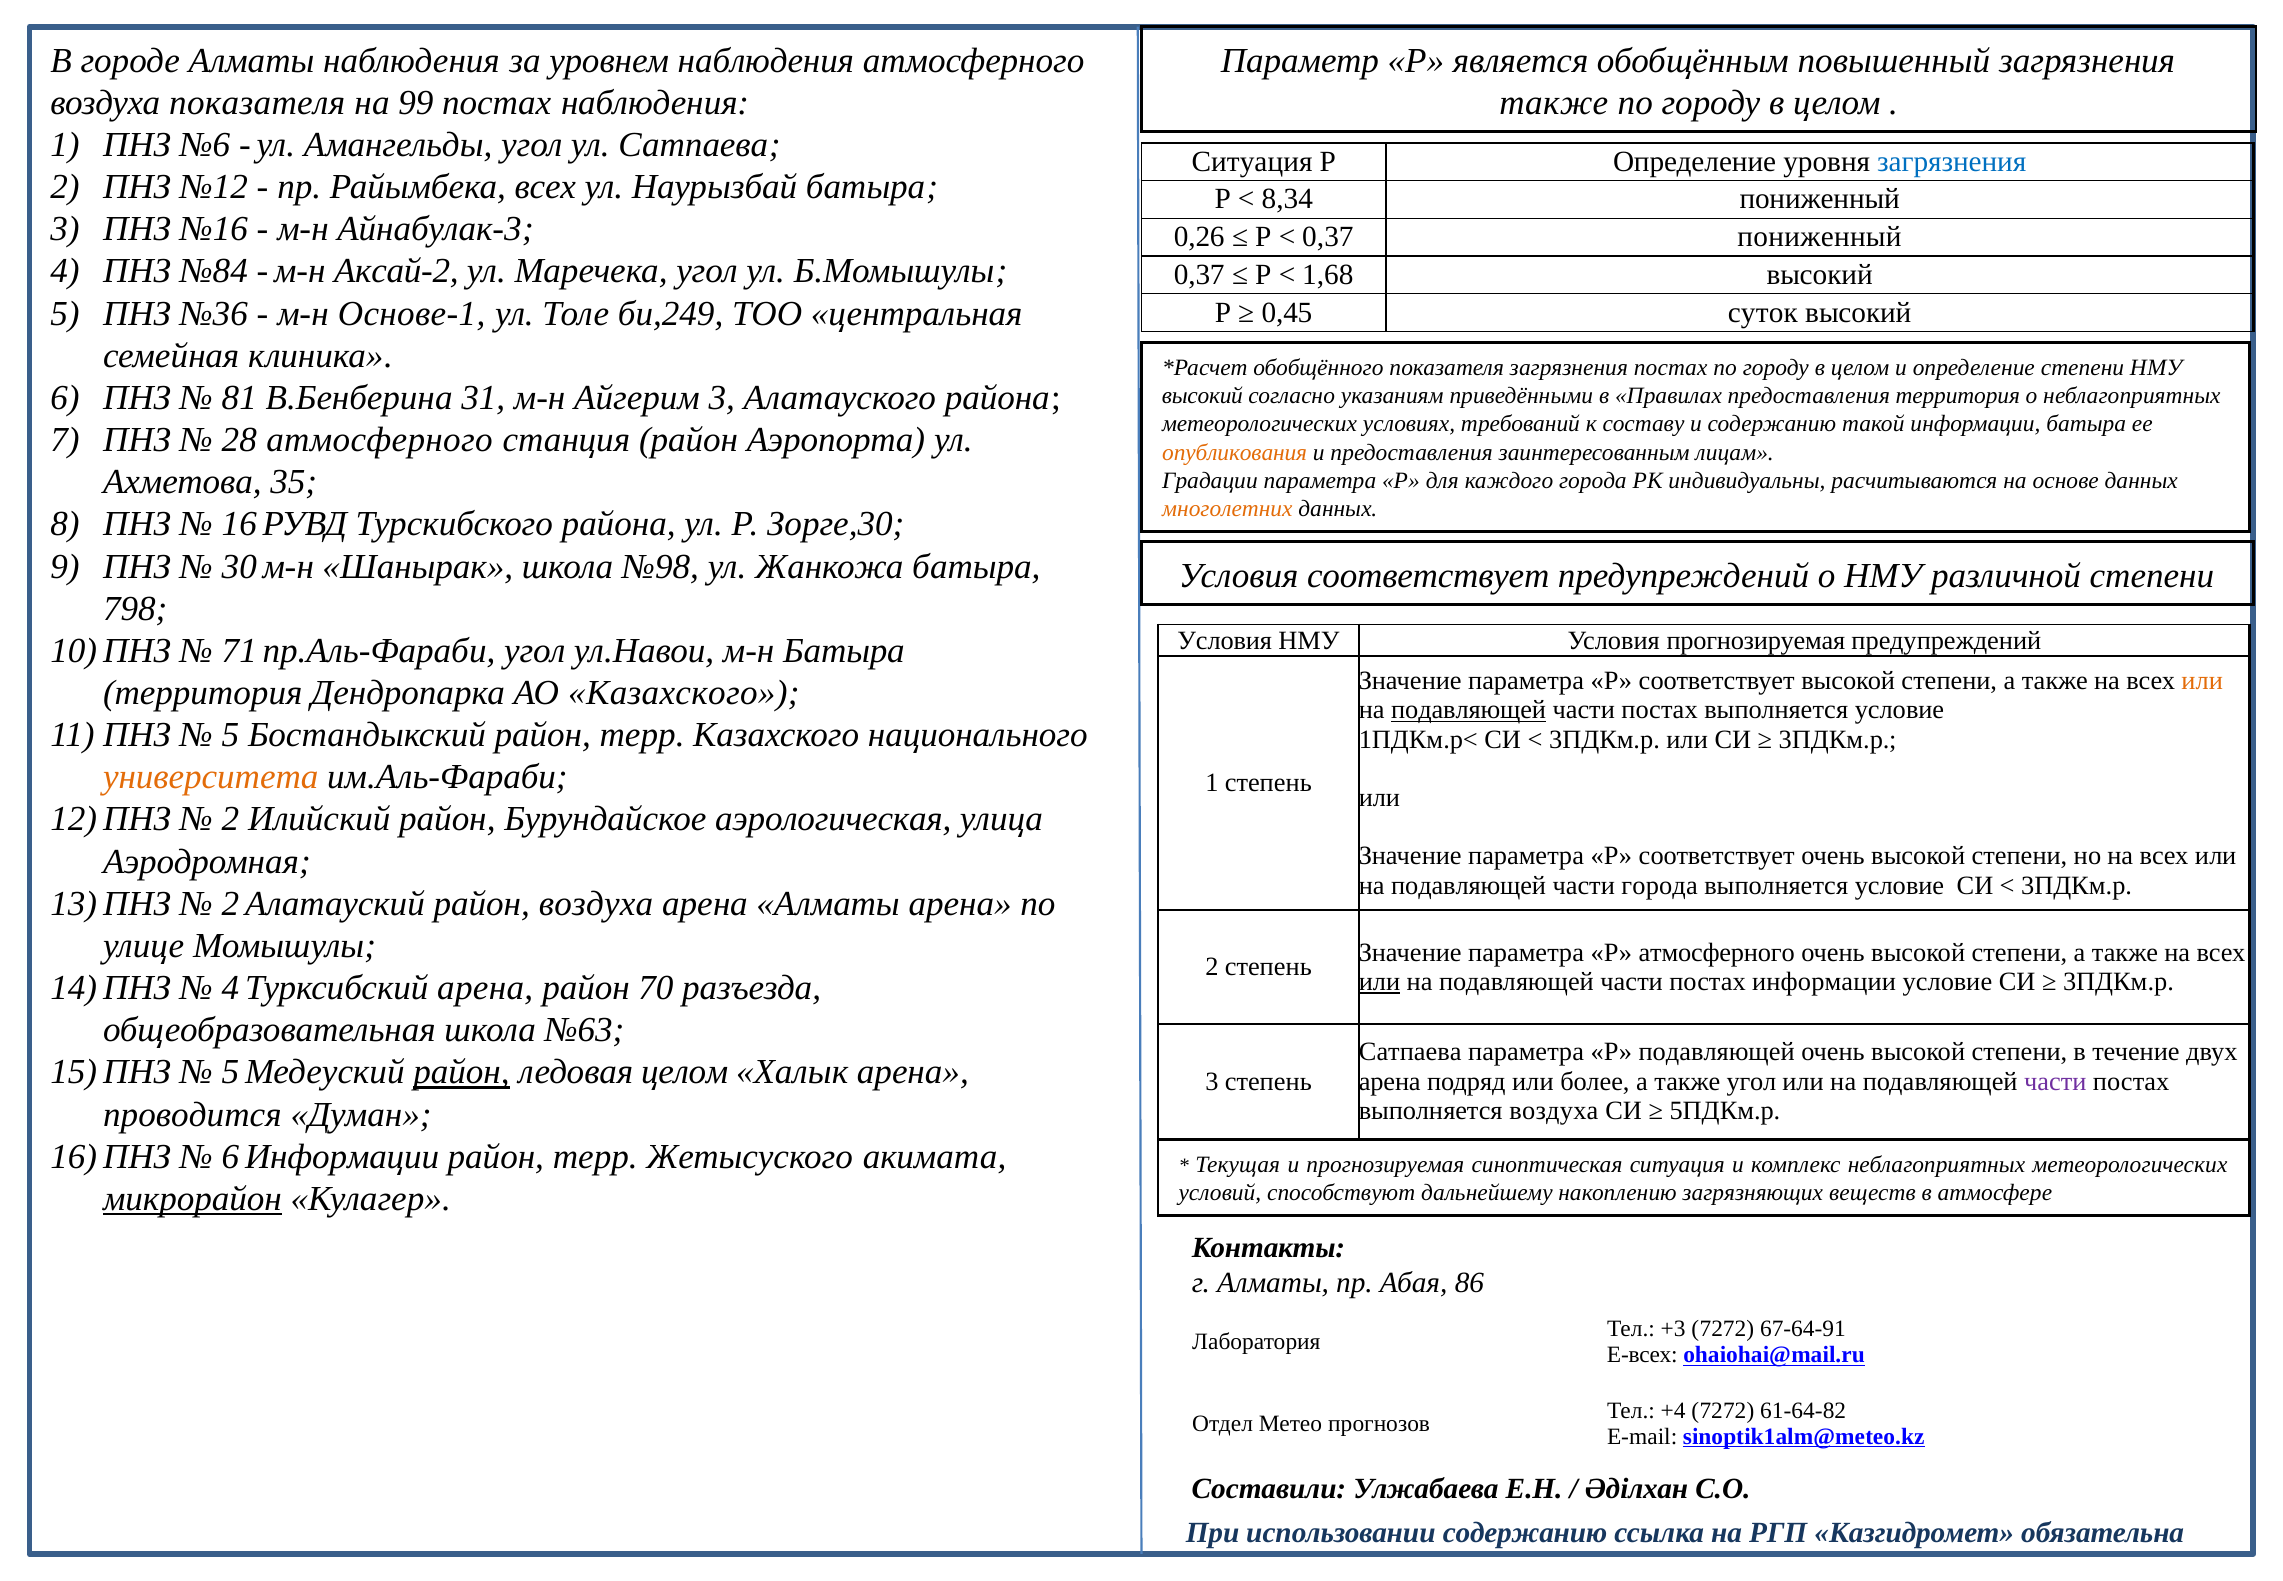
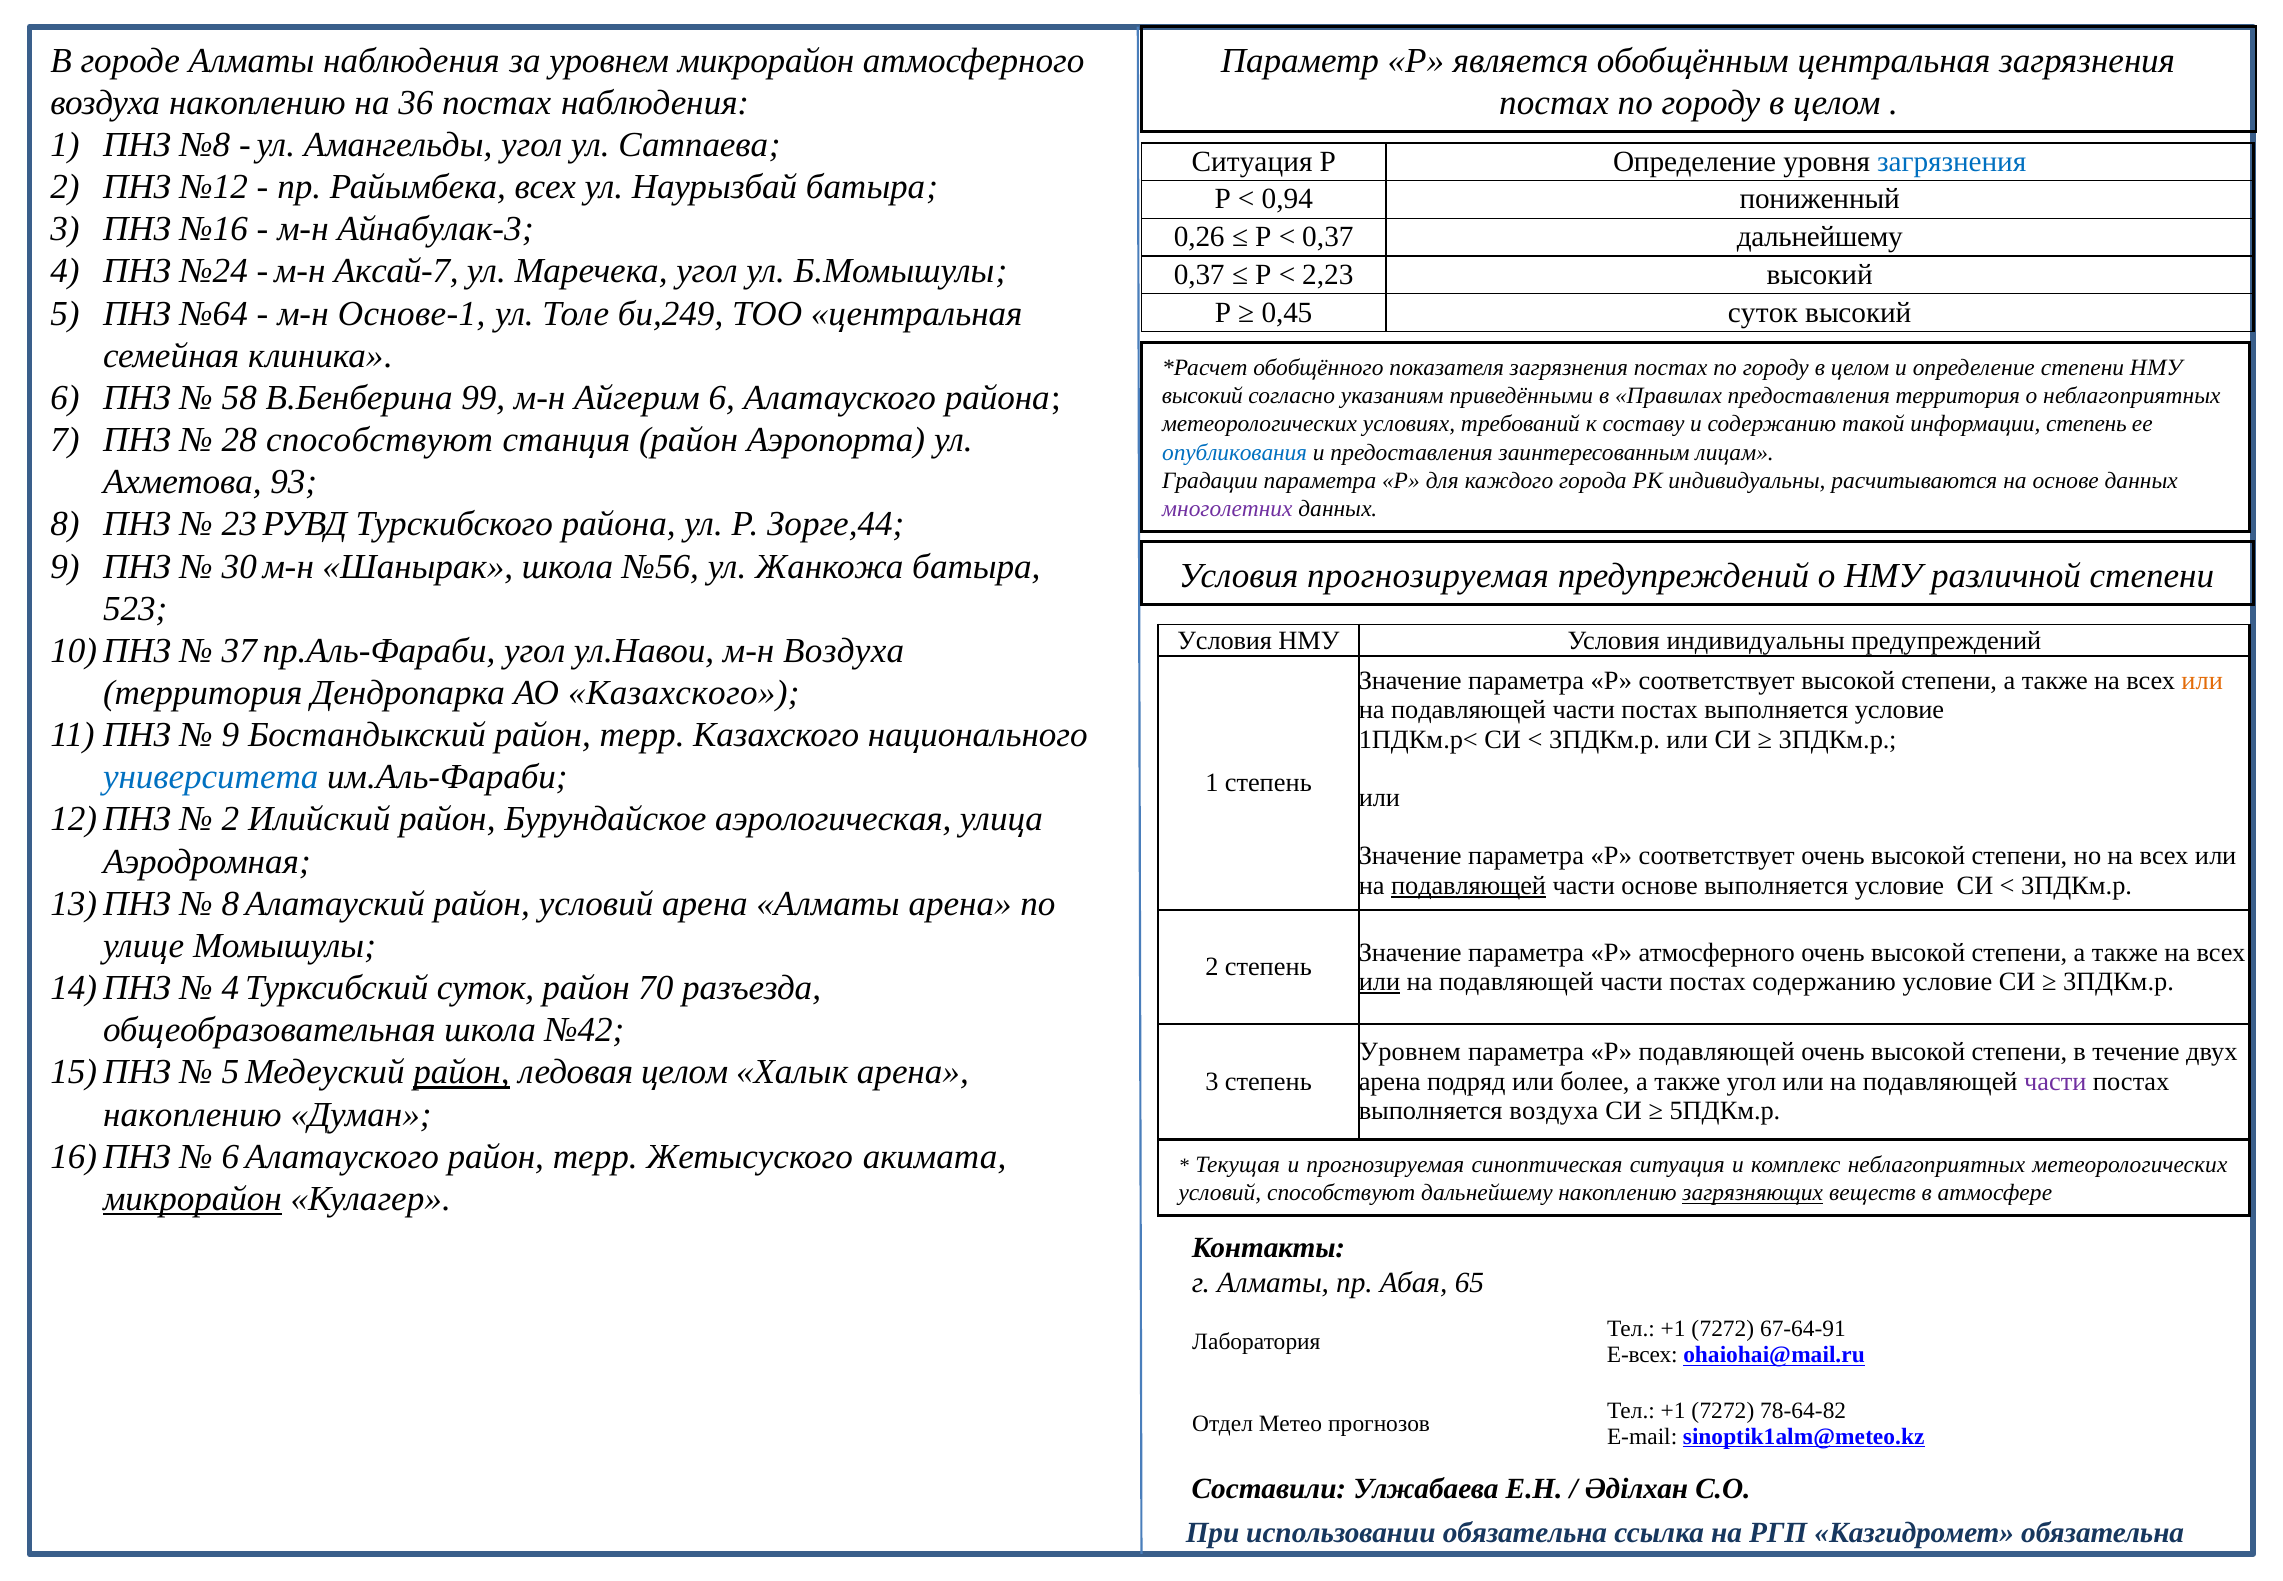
уровнем наблюдения: наблюдения -> микрорайон (766, 61)
обобщённым повышенный: повышенный -> центральная (1894, 61)
воздуха показателя: показателя -> накоплению (257, 103)
99: 99 -> 36 (416, 103)
также: также -> постах (1554, 103)
№6: №6 -> №8 (205, 145)
8,34: 8,34 -> 0,94 (1287, 199)
0,37 пониженный: пониженный -> дальнейшему (1820, 237)
№84: №84 -> №24 (214, 271)
Аксай-2: Аксай-2 -> Аксай-7 (396, 271)
1,68: 1,68 -> 2,23 (1328, 275)
№36: №36 -> №64 (214, 313)
81: 81 -> 58 (239, 398)
31: 31 -> 99 (483, 398)
Айгерим 3: 3 -> 6 (722, 398)
информации батыра: батыра -> степень (2086, 424)
28 атмосферного: атмосферного -> способствуют (380, 440)
опубликования colour: orange -> blue (1235, 452)
35: 35 -> 93 (294, 482)
многолетних colour: orange -> purple (1227, 508)
16: 16 -> 23 (239, 524)
Зорге,30: Зорге,30 -> Зорге,44 (836, 524)
№98: №98 -> №56 (660, 566)
Условия соответствует: соответствует -> прогнозируемая (1428, 575)
798: 798 -> 523 (135, 608)
Условия прогнозируемая: прогнозируемая -> индивидуальны (1756, 640)
71: 71 -> 37 (239, 651)
м-н Батыра: Батыра -> Воздуха (844, 651)
подавляющей underline: present -> none (1469, 710)
5: 5 -> 9 (231, 735)
университета colour: orange -> blue (211, 777)
подавляющей underline: none -> present (1469, 885)
части города: города -> основе (1660, 885)
2: 2 -> 8 (231, 903)
район воздуха: воздуха -> условий (596, 903)
постах информации: информации -> содержанию (1824, 982)
Турксибский арена: арена -> суток (486, 988)
№63: №63 -> №42 (584, 1030)
Сатпаева: Сатпаева -> Уровнем (1410, 1052)
проводится: проводится -> накоплению (192, 1114)
Информации: Информации -> Алатауского (342, 1156)
загрязняющих underline: none -> present (1753, 1193)
86: 86 -> 65 (1469, 1282)
+3: +3 -> +1 (1673, 1328)
+4: +4 -> +1 (1673, 1410)
61-64-82: 61-64-82 -> 78-64-82 (1803, 1410)
использовании содержанию: содержанию -> обязательна (1525, 1533)
